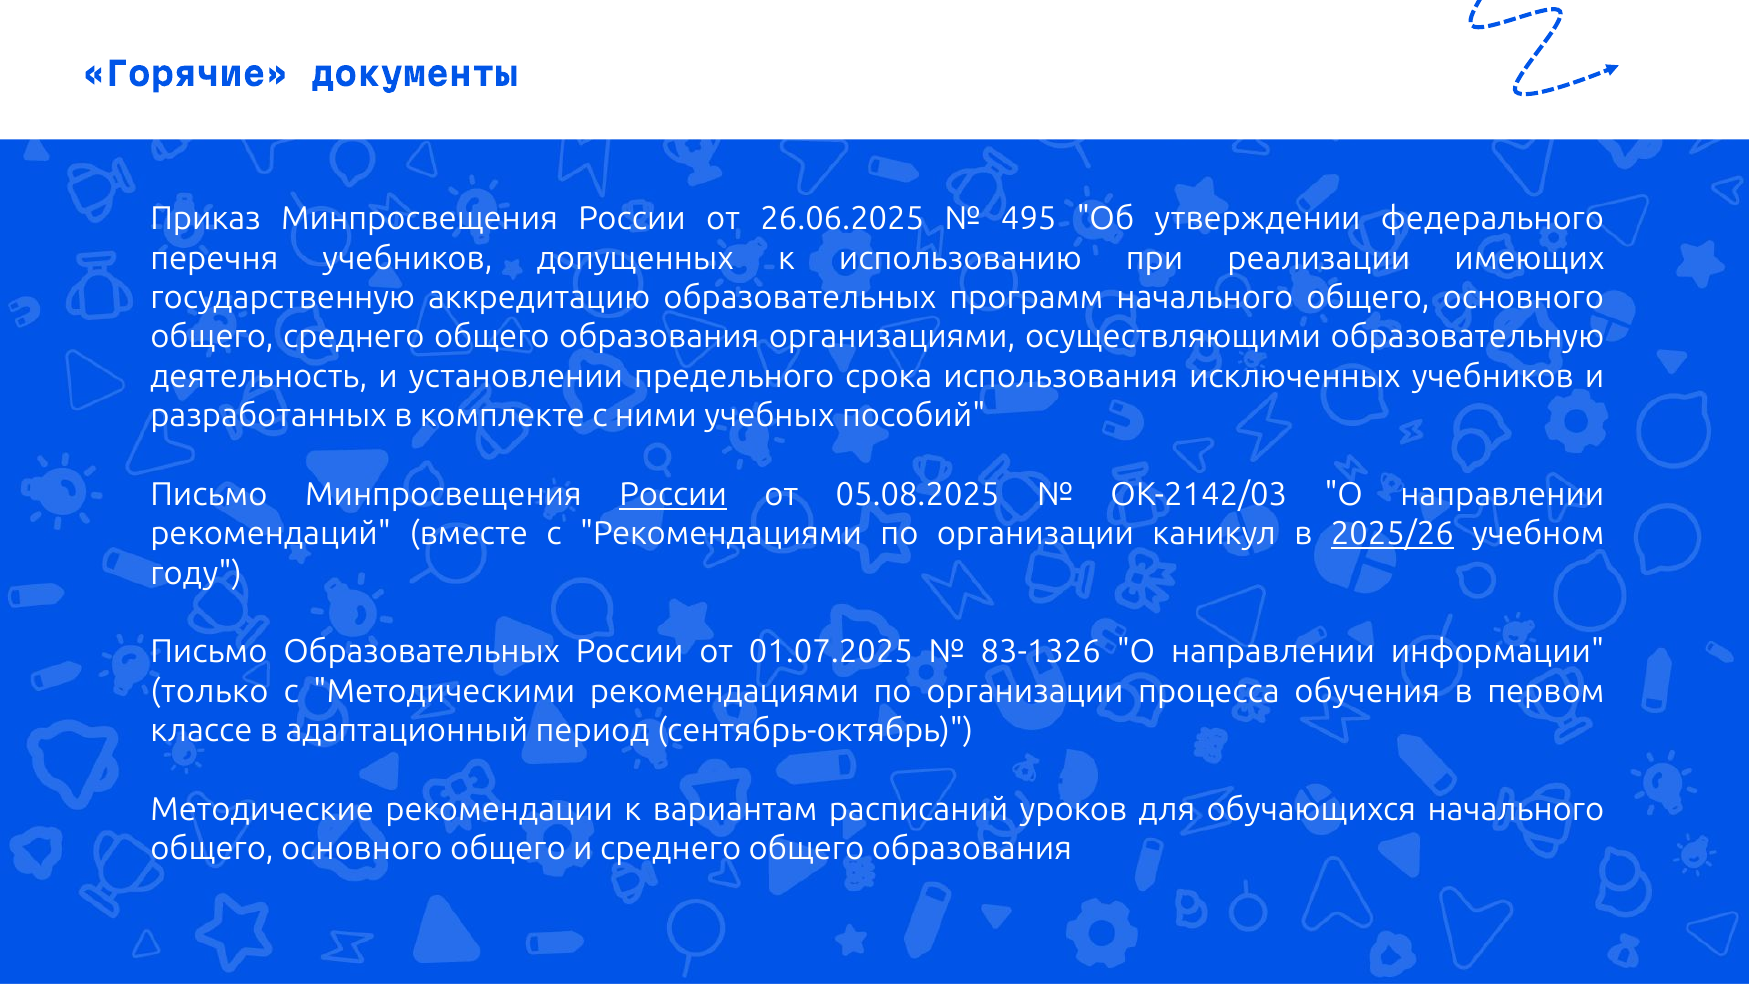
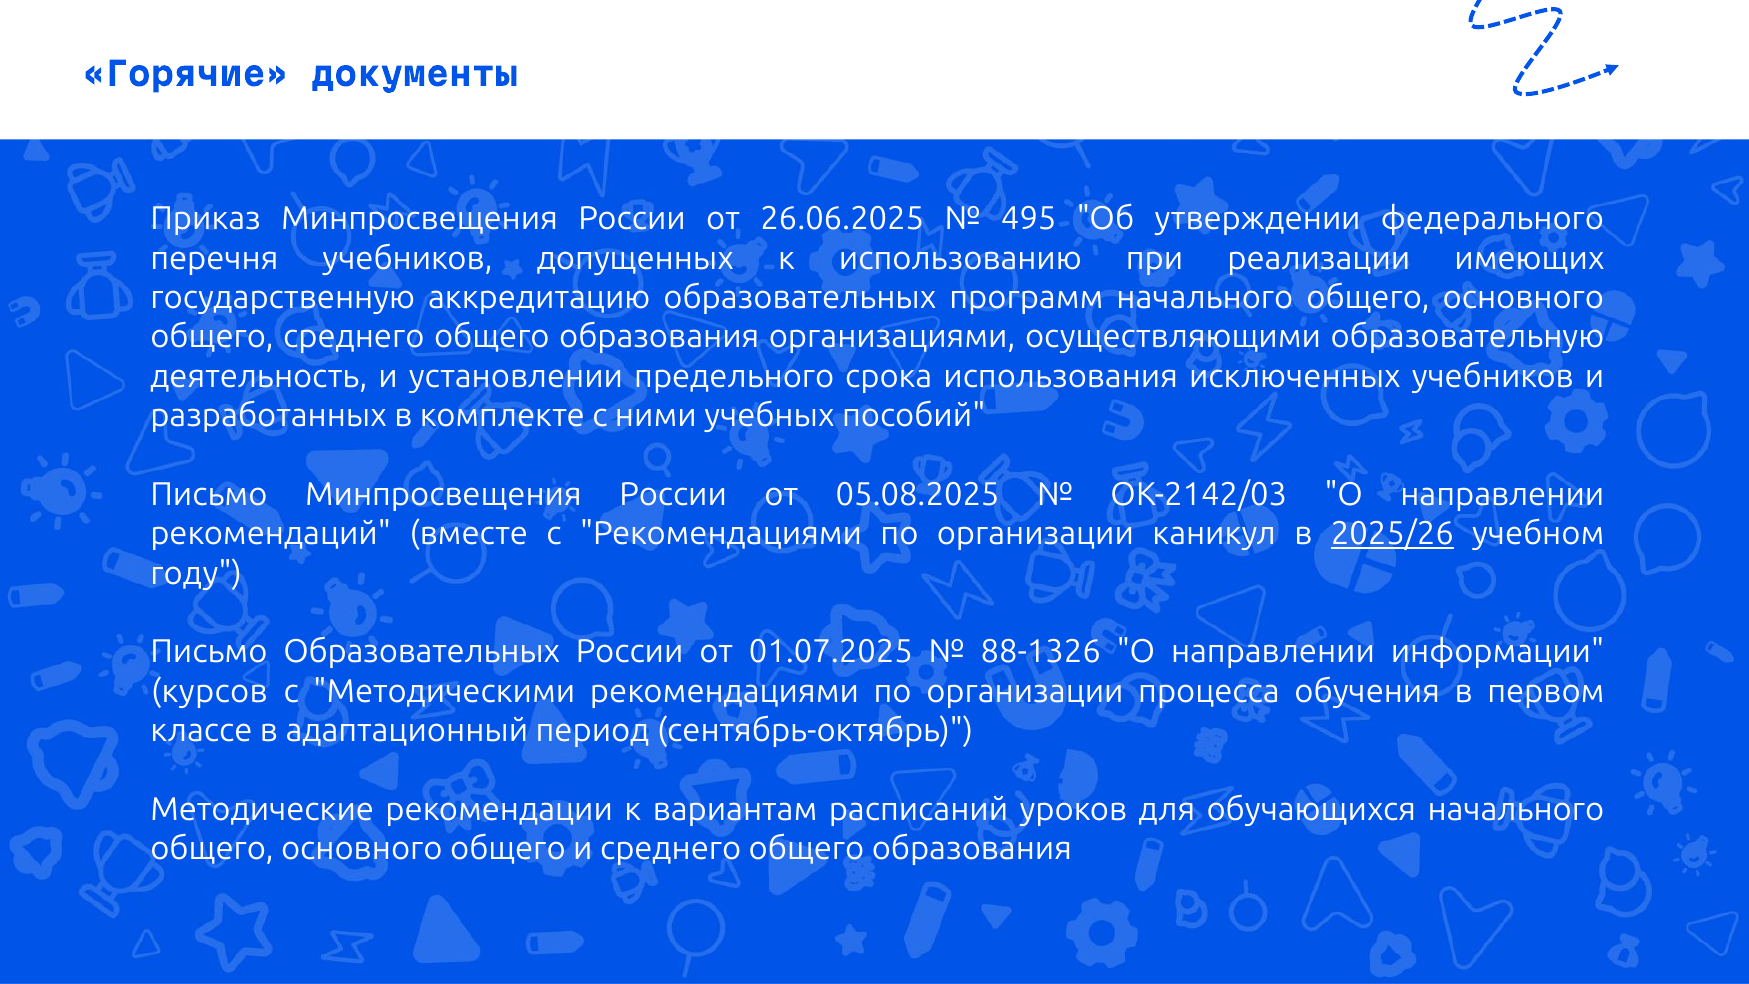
России underline: present -> none (673, 495)
83-1326: 83-1326 -> 88-1326 (1041, 652)
только: только -> курсов (209, 691)
